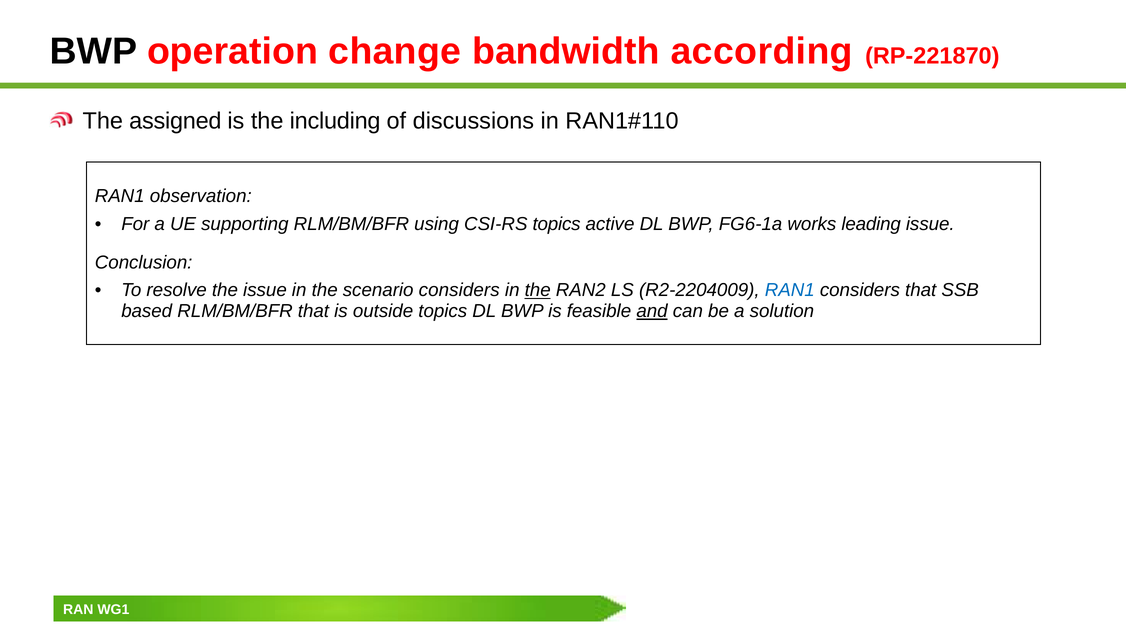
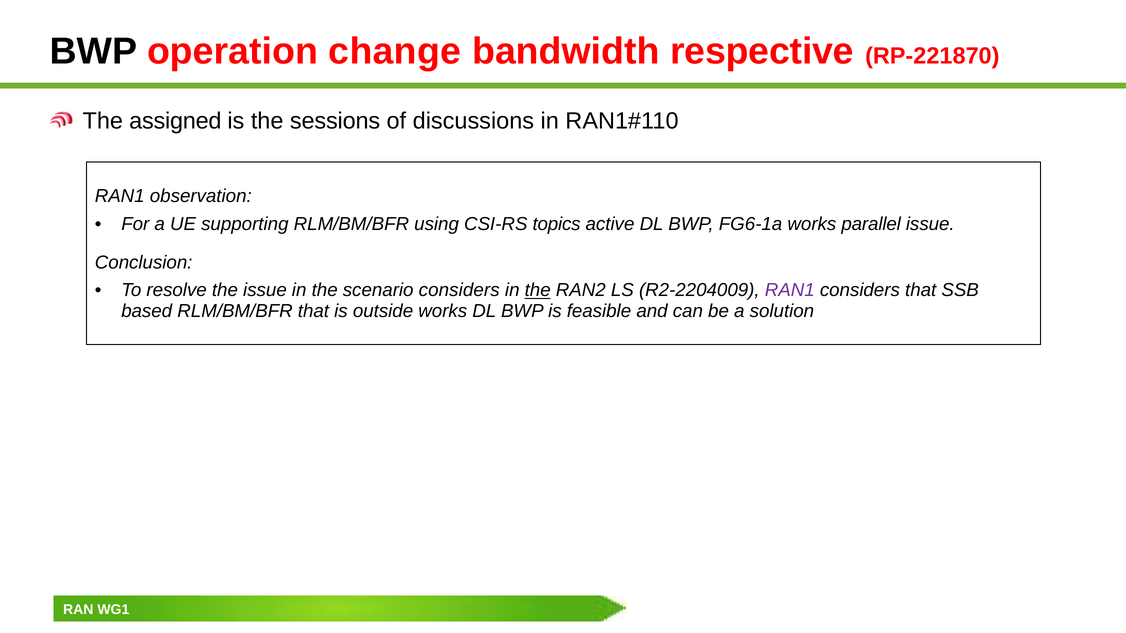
according: according -> respective (762, 52)
including: including -> sessions (335, 121)
leading: leading -> parallel (871, 224)
RAN1 colour: blue -> purple (790, 290)
outside topics: topics -> works (443, 311)
and underline: present -> none (652, 311)
